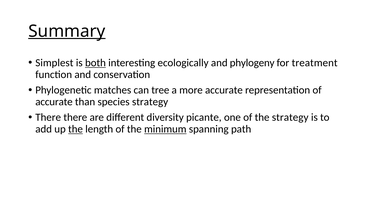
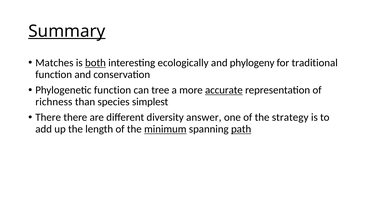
Simplest: Simplest -> Matches (54, 63)
treatment: treatment -> traditional (315, 63)
Phylogenetic matches: matches -> function (113, 90)
accurate underline: none -> present (224, 90)
accurate: accurate -> richness (54, 102)
species strategy: strategy -> simplest (150, 102)
picante: picante -> answer (204, 118)
the underline: present -> none (75, 129)
path underline: none -> present (241, 129)
